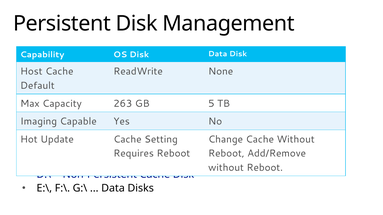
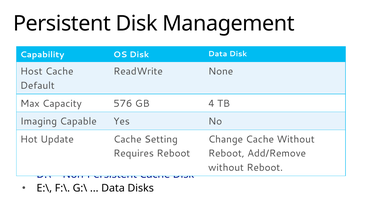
263: 263 -> 576 (123, 104)
5: 5 -> 4 (211, 104)
